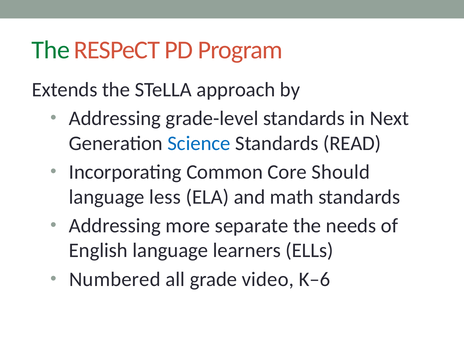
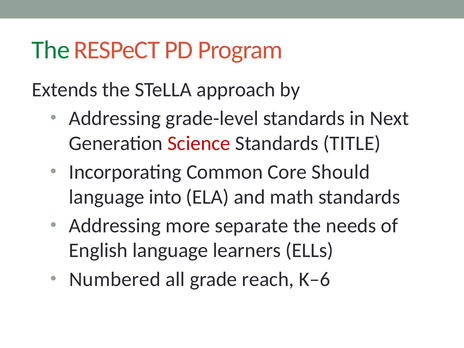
Science colour: blue -> red (199, 143)
READ: READ -> TITLE (352, 143)
less: less -> into (165, 197)
video: video -> reach (268, 279)
